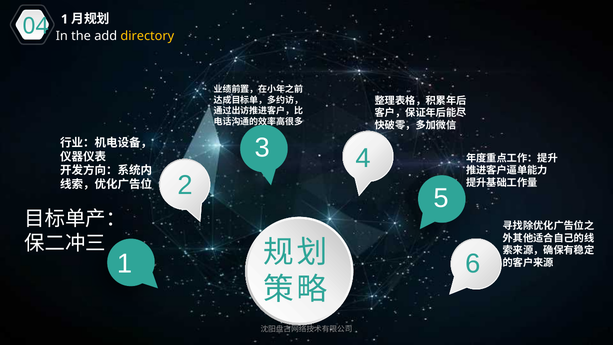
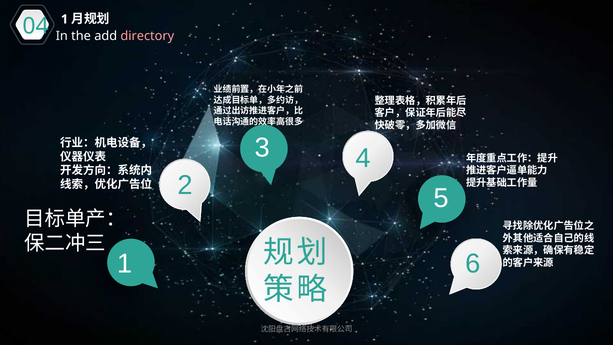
directory colour: yellow -> pink (147, 36)
